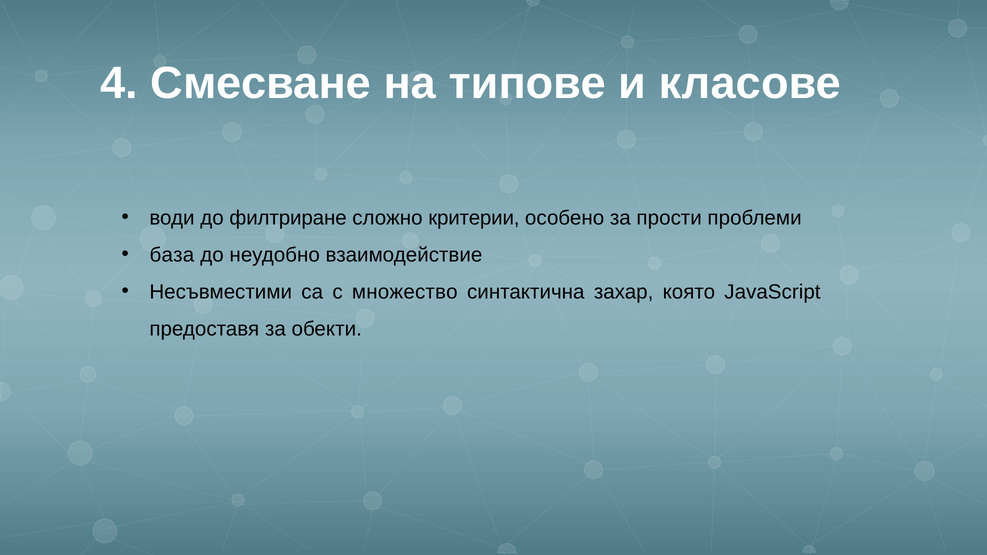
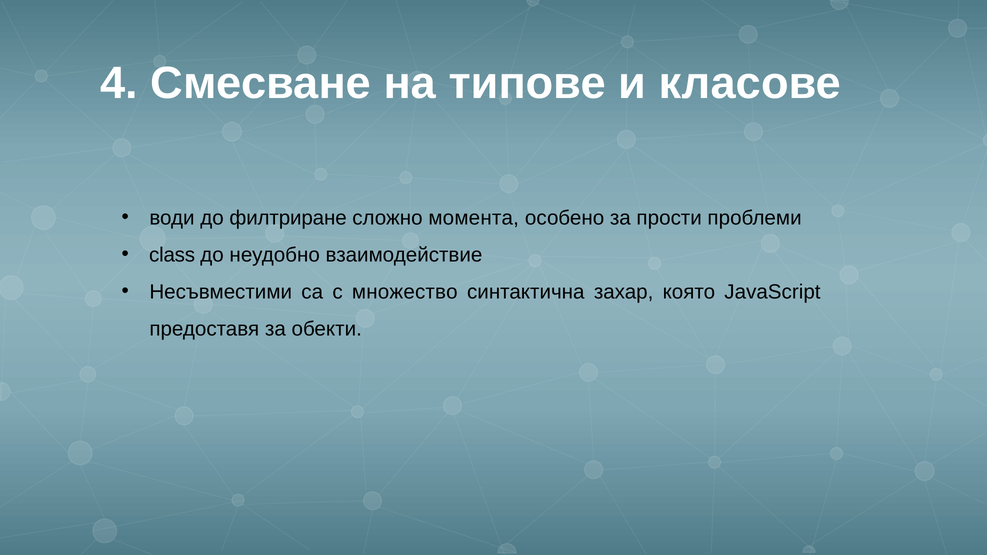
критерии: критерии -> момента (474, 218)
база: база -> class (172, 255)
